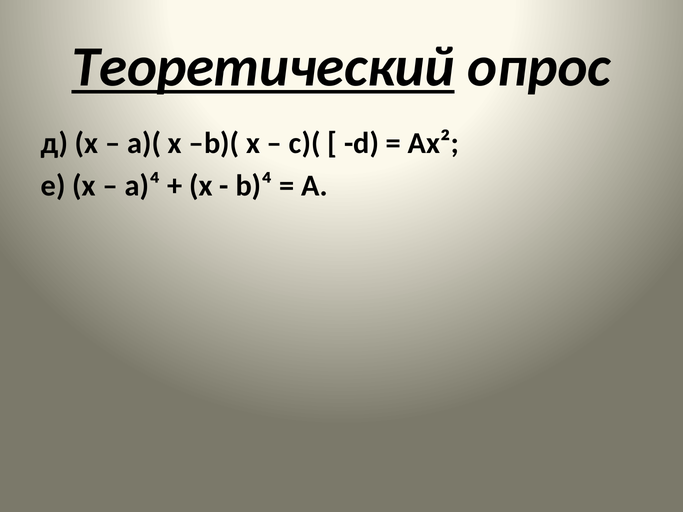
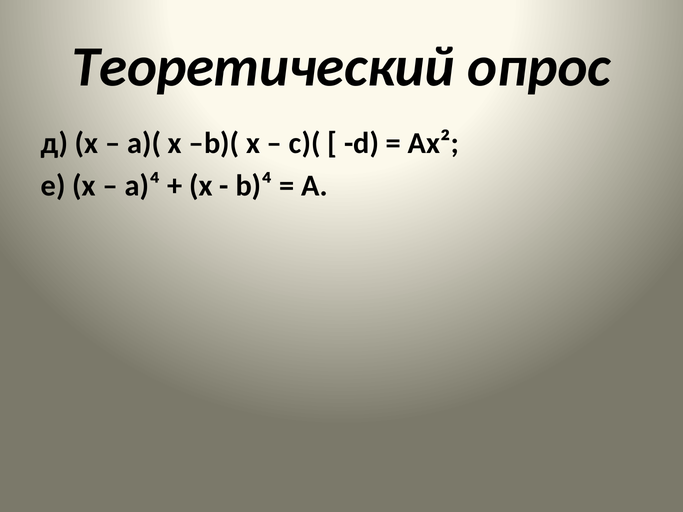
Теоретический underline: present -> none (263, 67)
